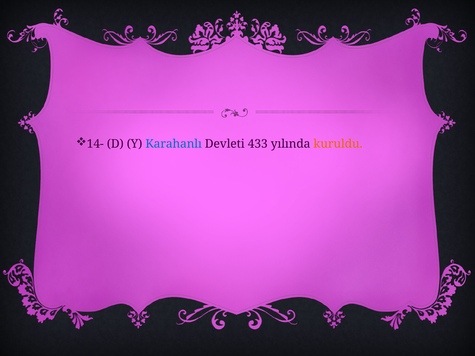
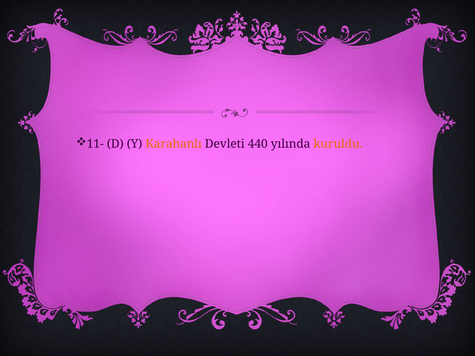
14-: 14- -> 11- (95, 144)
Karahanlı colour: blue -> orange (174, 144)
433: 433 -> 440 (258, 144)
